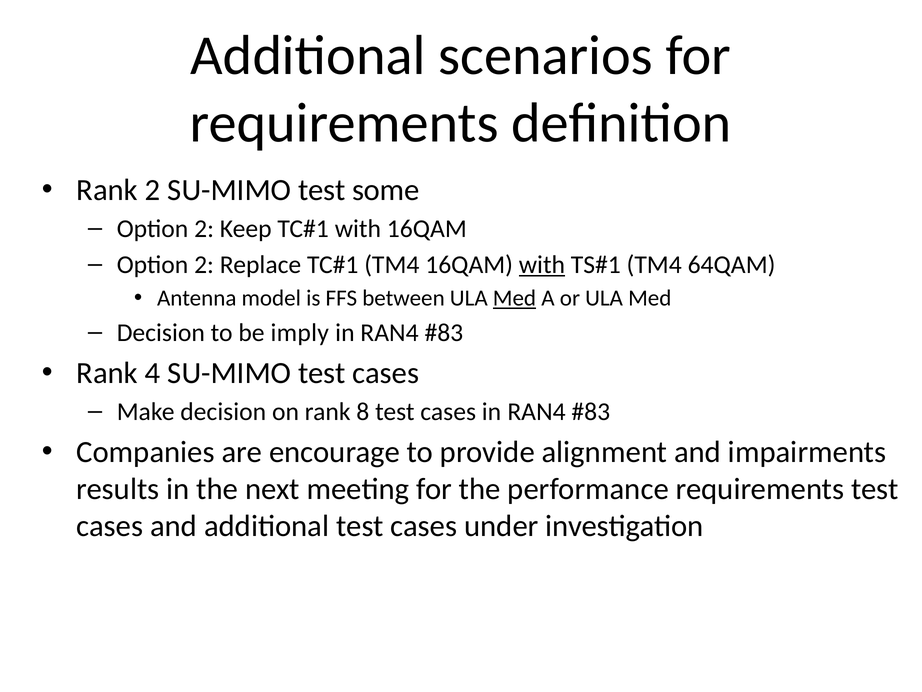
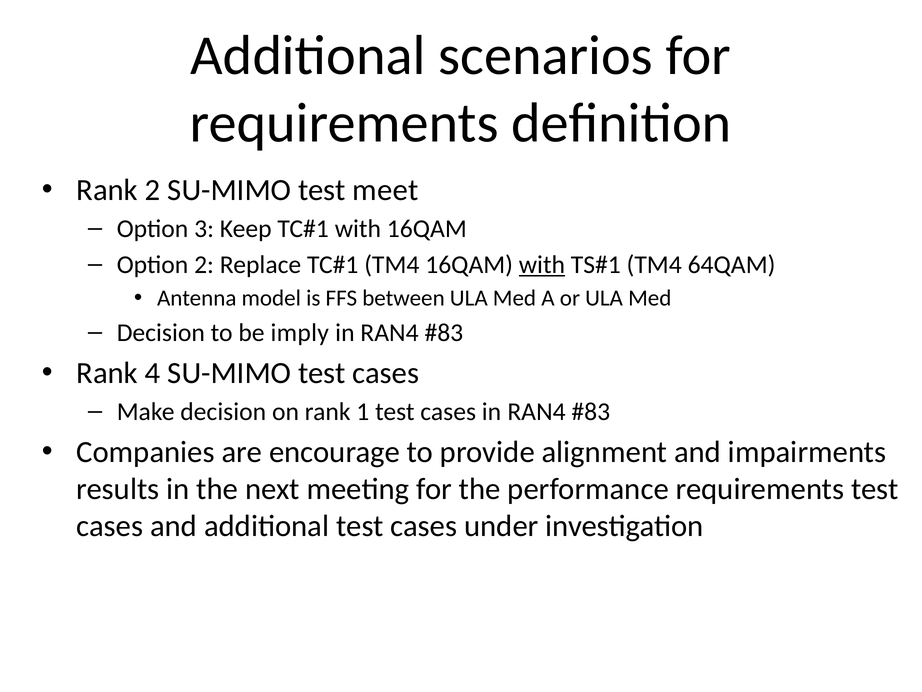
some: some -> meet (386, 190)
2: 2 -> 3 (204, 229)
Med underline: present -> none (514, 298)
8: 8 -> 1 (363, 411)
